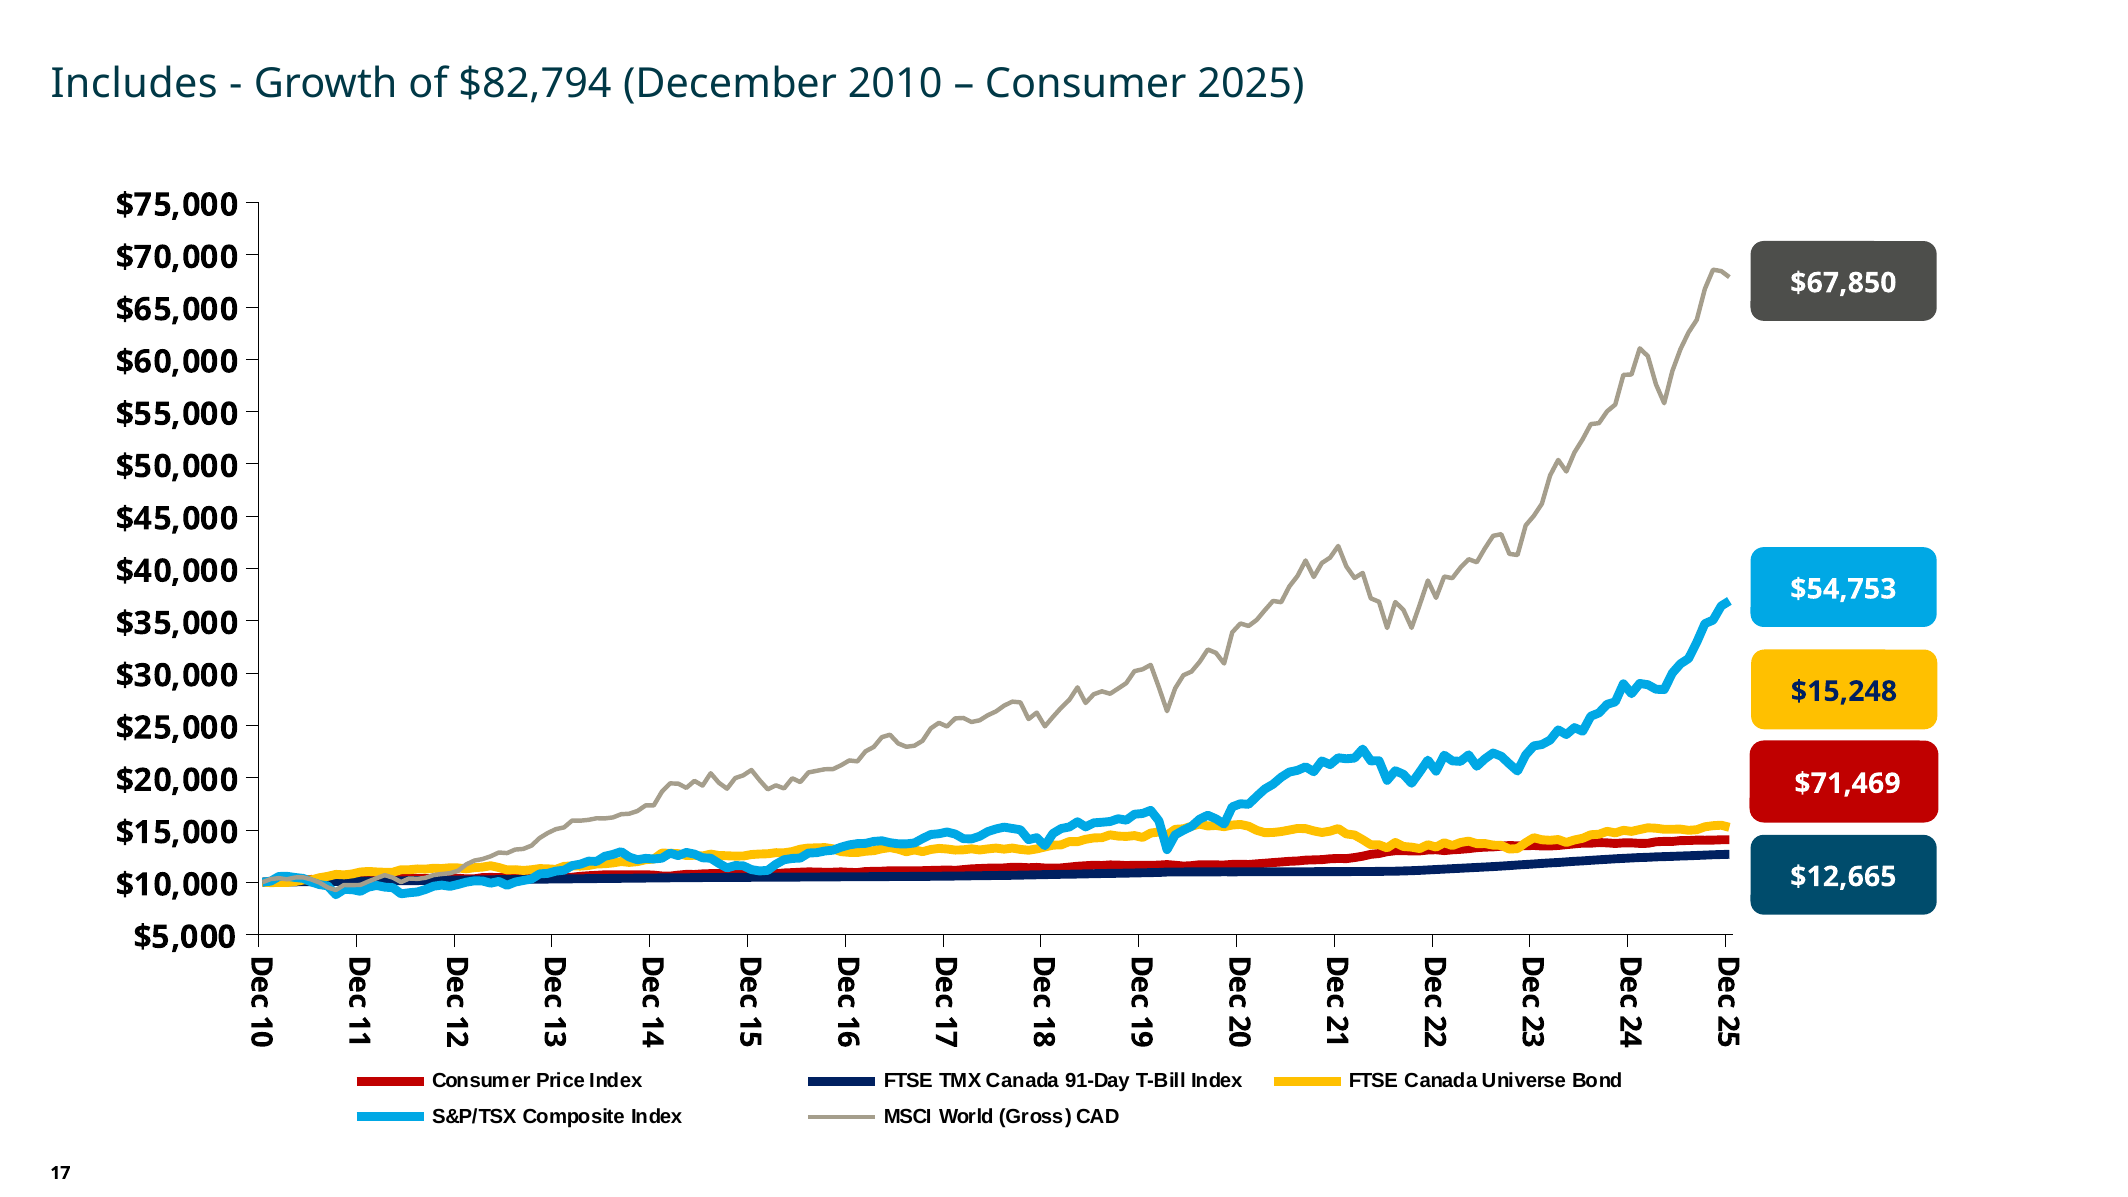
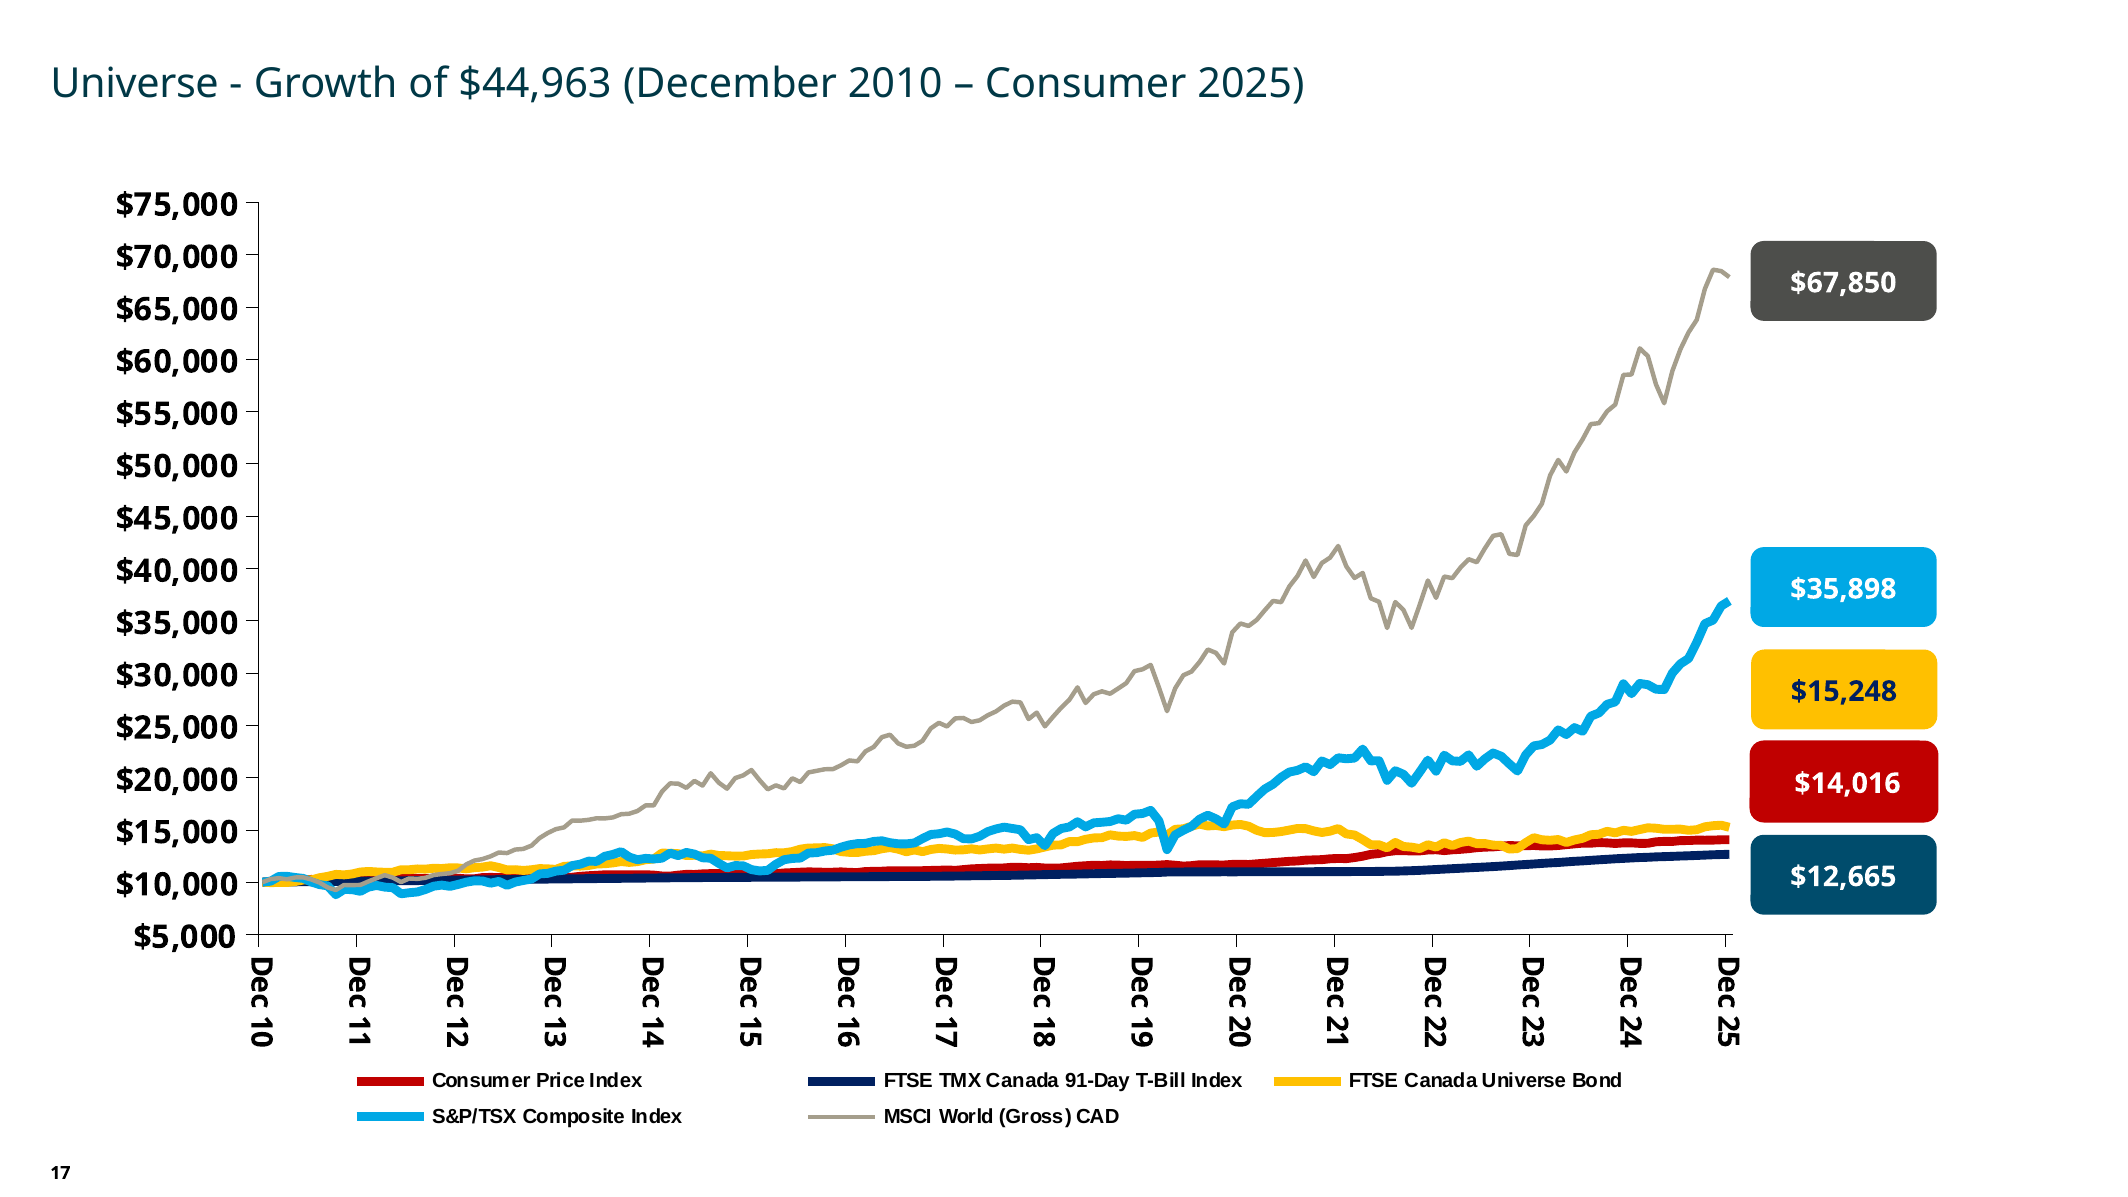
Includes: Includes -> Universe (135, 84)
$82,794: $82,794 -> $44,963 (535, 84)
$54,753: $54,753 -> $35,898 (1843, 589)
$71,469: $71,469 -> $14,016 (1848, 784)
